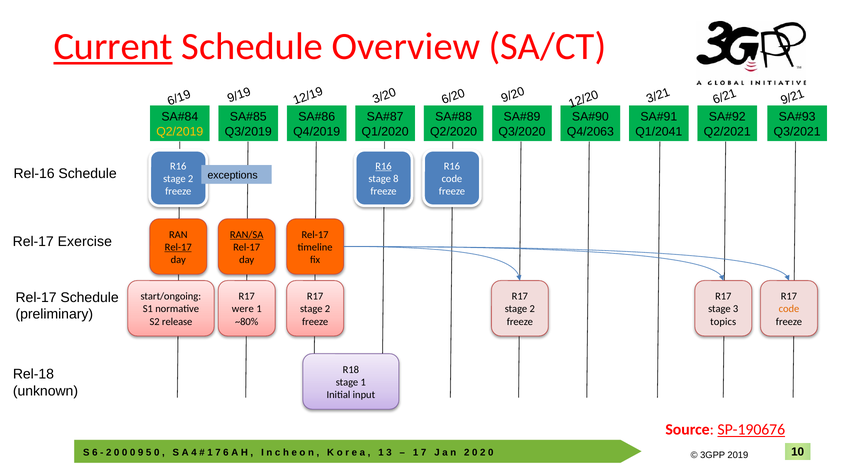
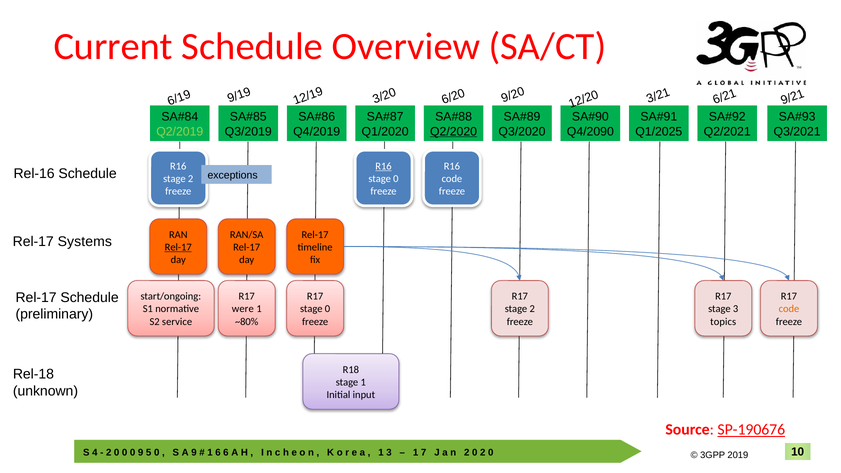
Current underline: present -> none (113, 47)
Q2/2019 colour: yellow -> light green (180, 132)
Q2/2020 underline: none -> present (454, 132)
Q4/2063: Q4/2063 -> Q4/2090 (590, 132)
Q1/2041: Q1/2041 -> Q1/2025 (659, 132)
8: 8 -> 0 (396, 179)
RAN/SA underline: present -> none (247, 235)
Exercise: Exercise -> Systems (85, 242)
2: 2 -> 0 (327, 309)
release: release -> service (177, 322)
6: 6 -> 4 (95, 453)
4: 4 -> 9 (194, 453)
7: 7 -> 6 (218, 453)
